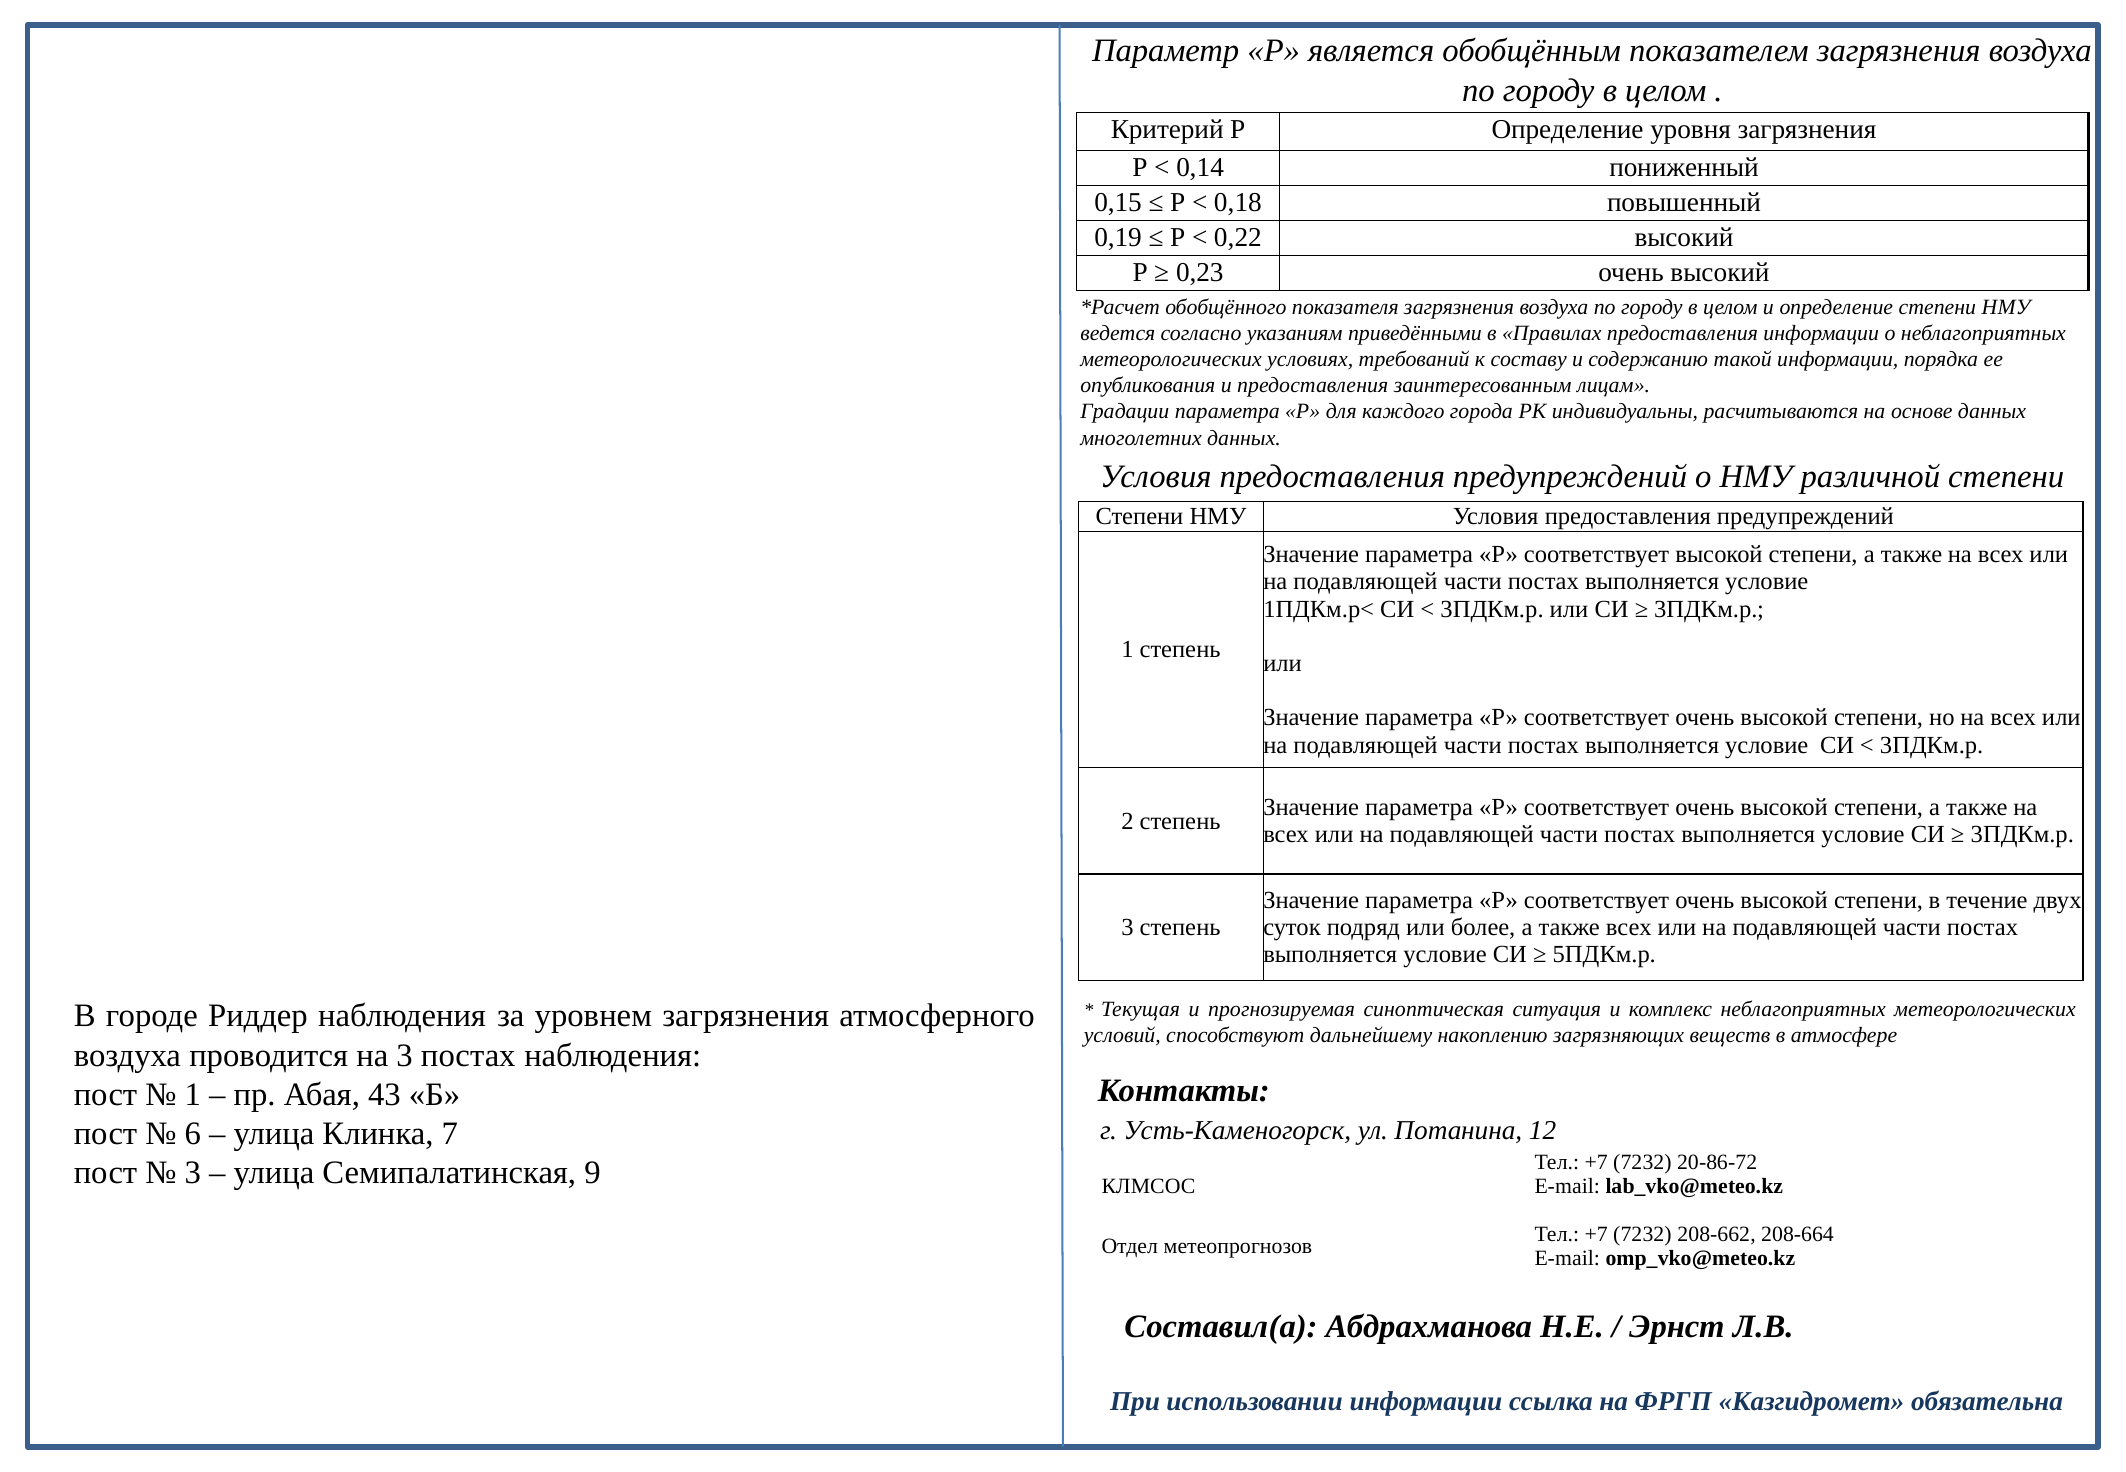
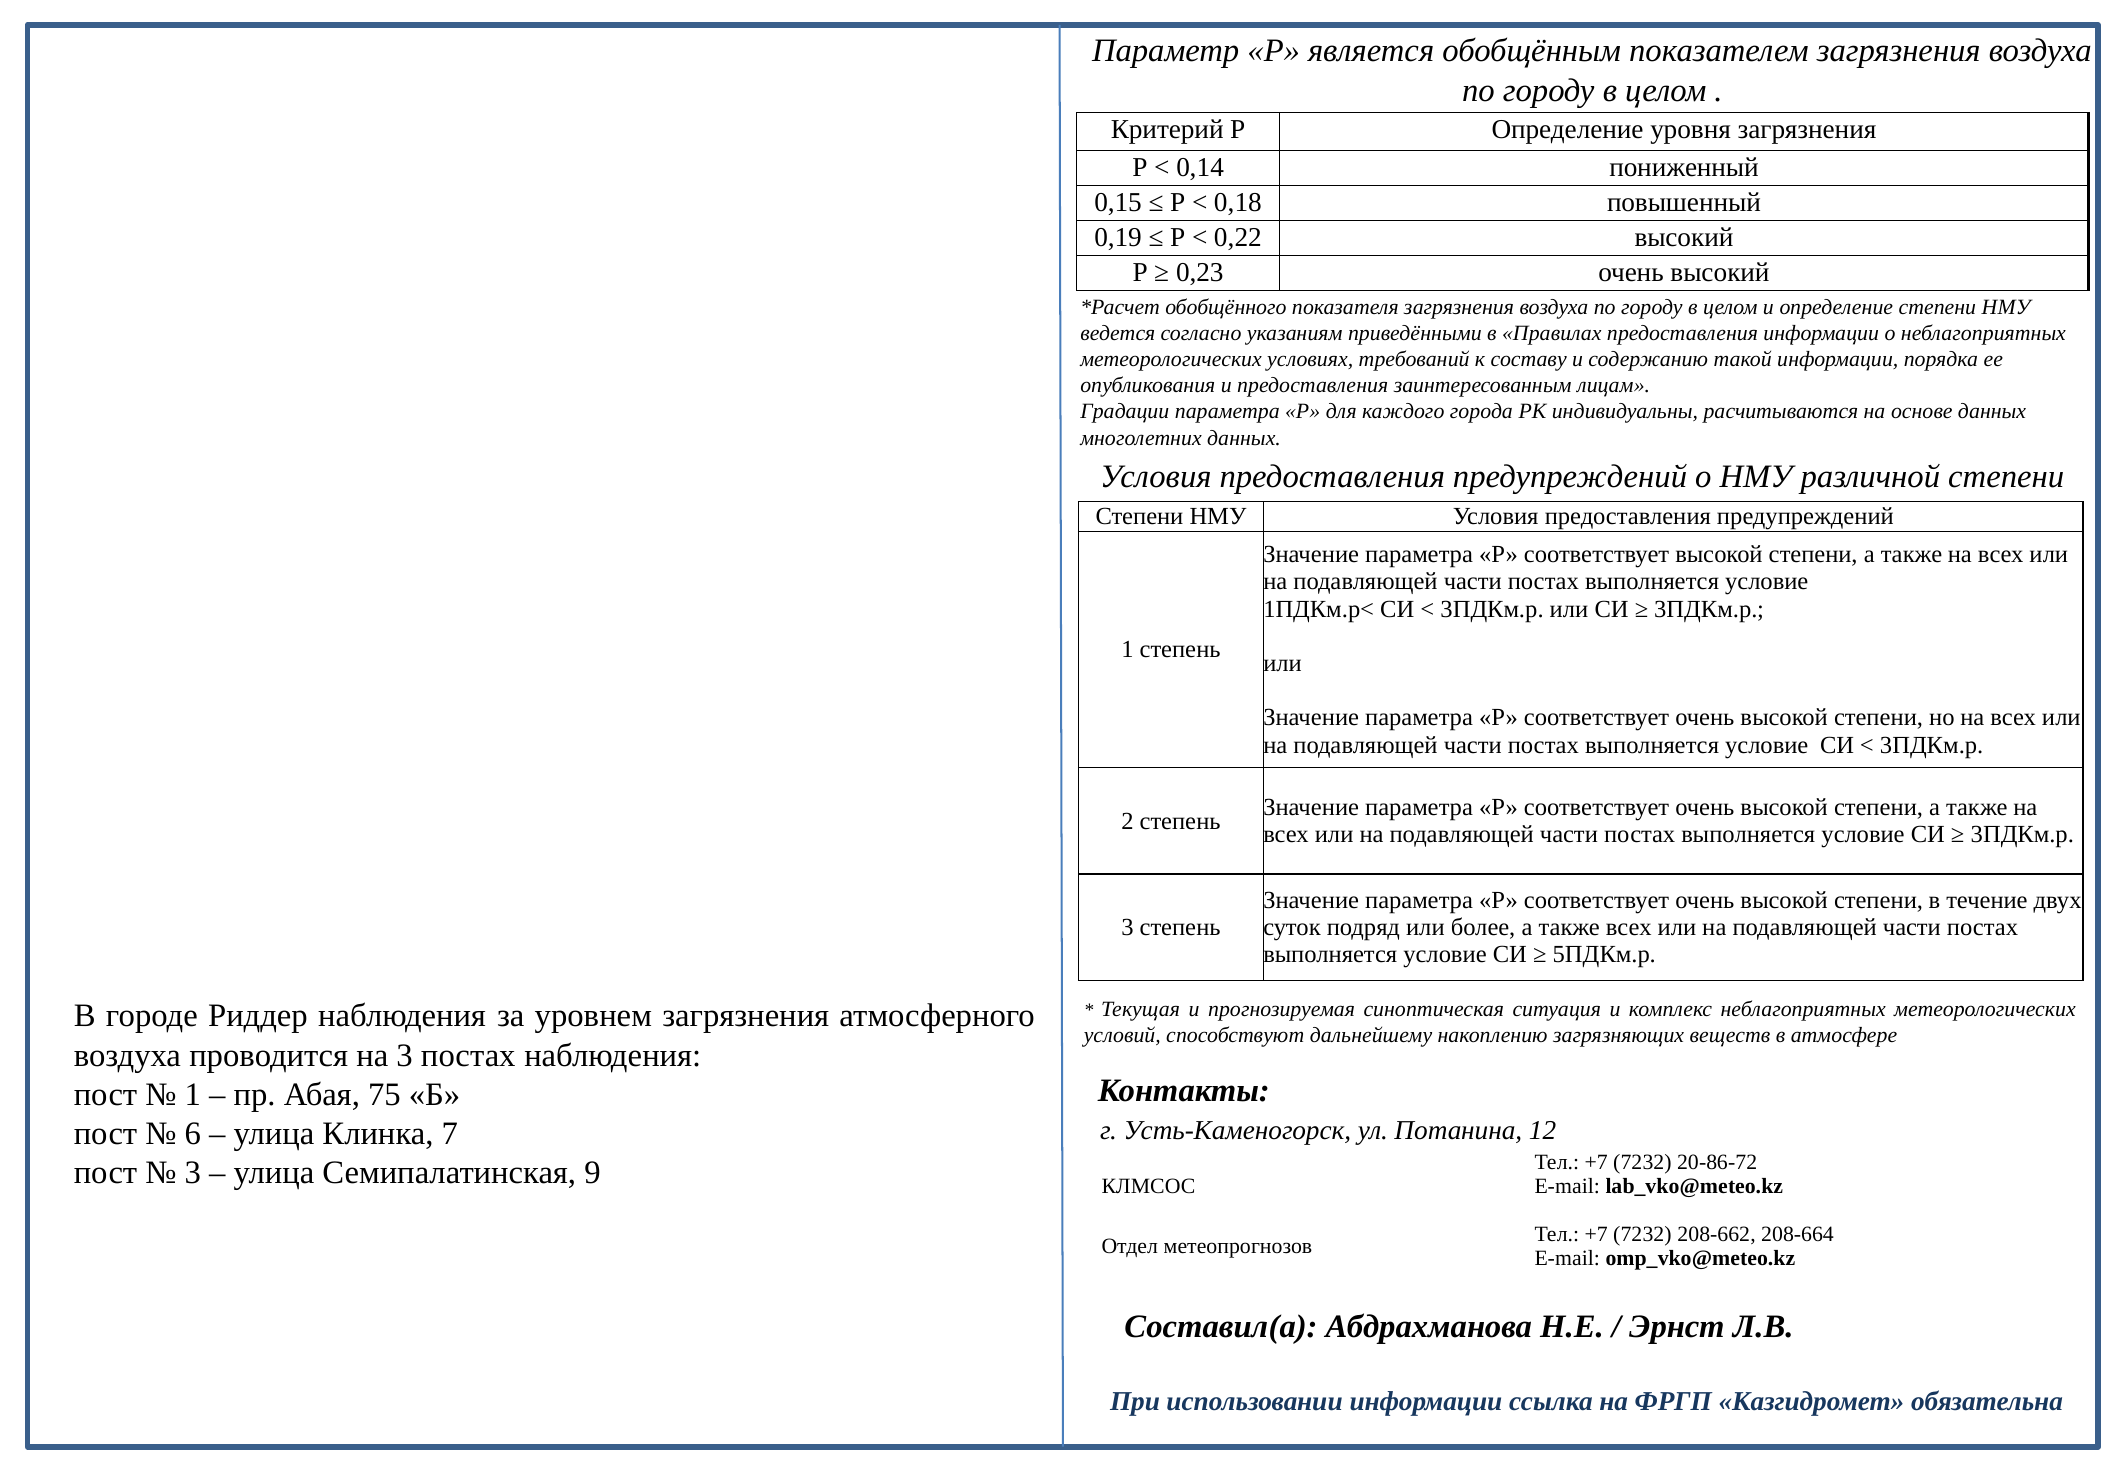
43: 43 -> 75 (384, 1095)
